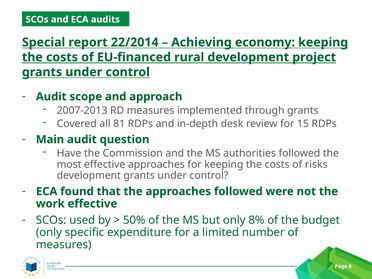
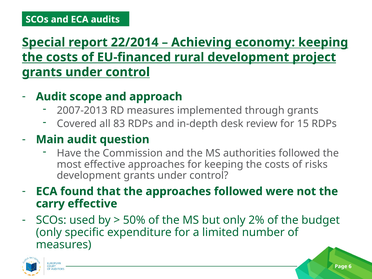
81: 81 -> 83 (119, 124)
work: work -> carry (50, 204)
8%: 8% -> 2% (256, 220)
